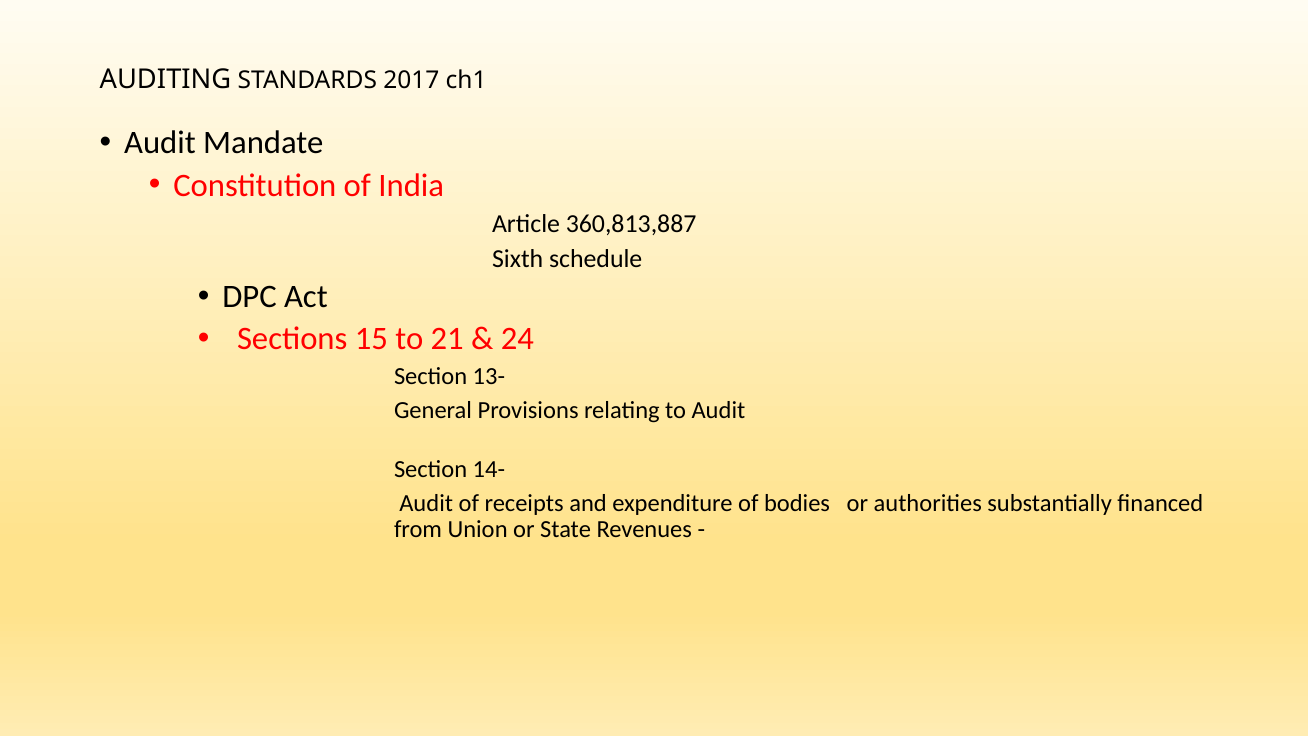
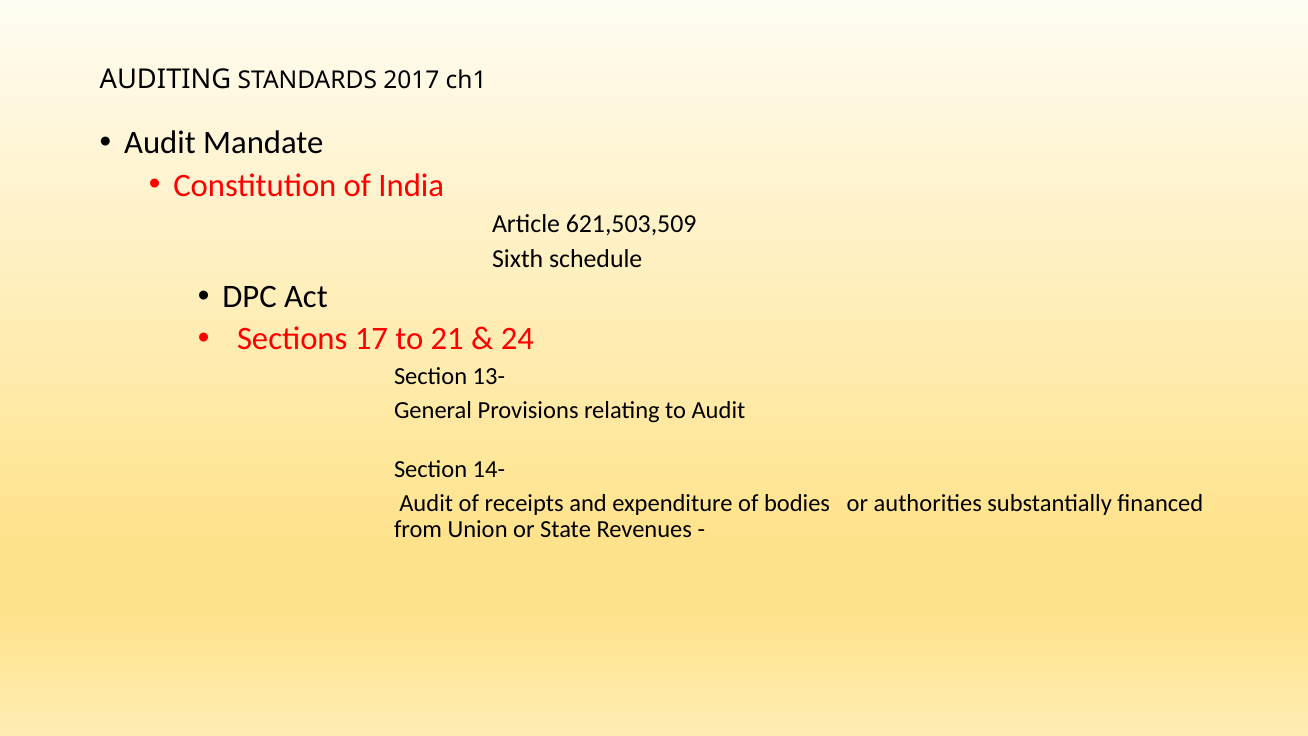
360,813,887: 360,813,887 -> 621,503,509 (631, 224)
15: 15 -> 17 (371, 339)
